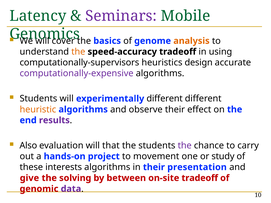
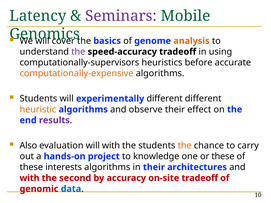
the colour: orange -> purple (78, 52)
design: design -> before (199, 63)
computationally-expensive colour: purple -> orange (77, 73)
will that: that -> with (111, 146)
the colour: purple -> orange (185, 146)
movement: movement -> knowledge (156, 157)
or study: study -> these (223, 157)
presentation: presentation -> architectures (197, 167)
give: give -> with (30, 178)
solving: solving -> second (75, 178)
between: between -> accuracy (126, 178)
data colour: purple -> blue (71, 189)
